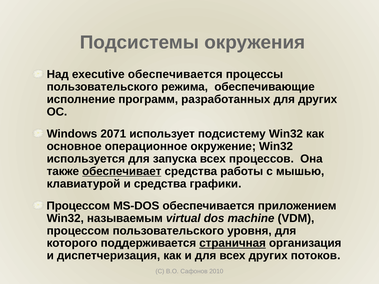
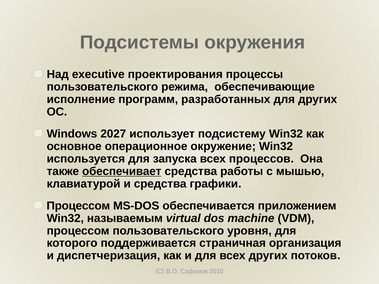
executive обеспечивается: обеспечивается -> проектирования (175, 74)
2071: 2071 -> 2027 (113, 134)
страничная underline: present -> none (233, 243)
